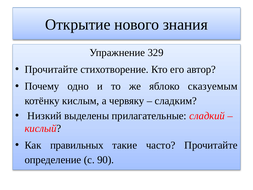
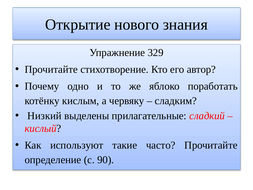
сказуемым: сказуемым -> поработать (213, 86)
правильных: правильных -> используют (77, 145)
